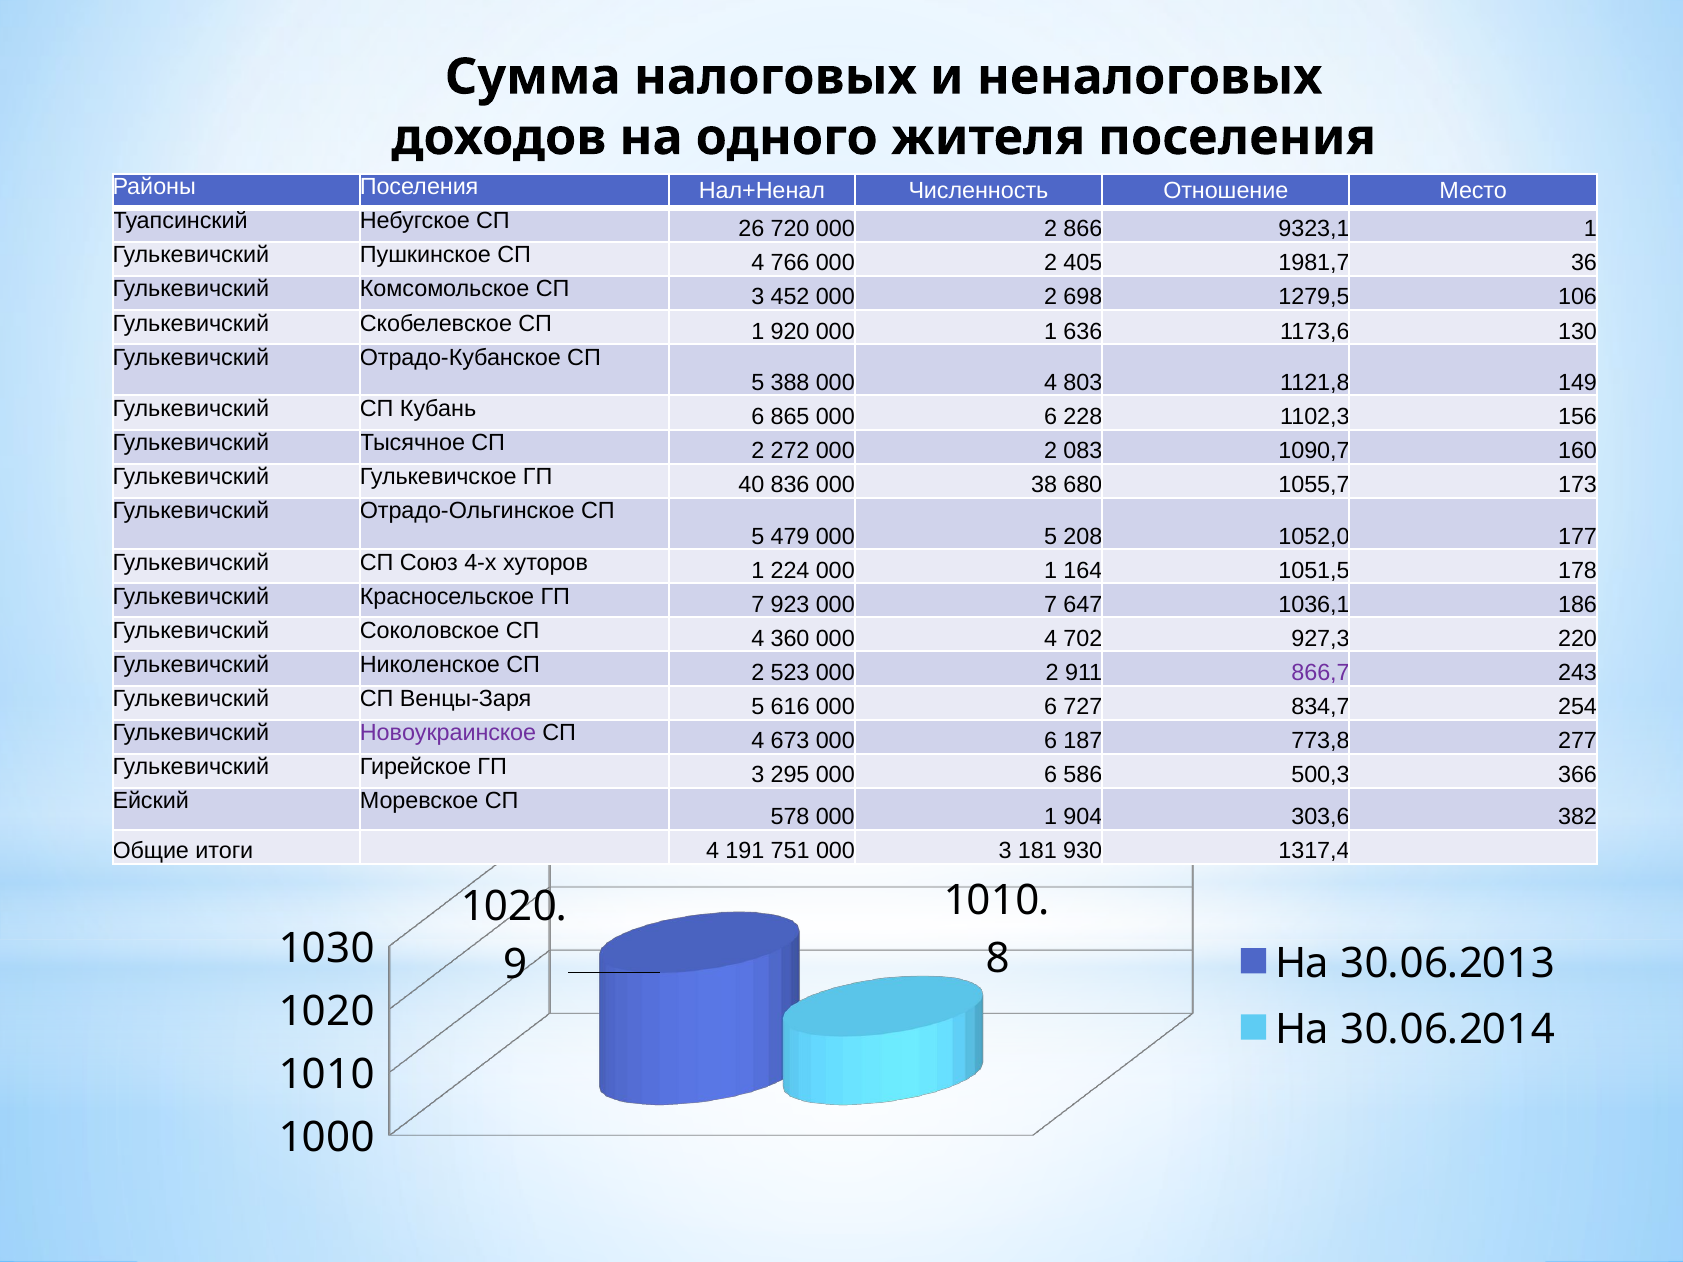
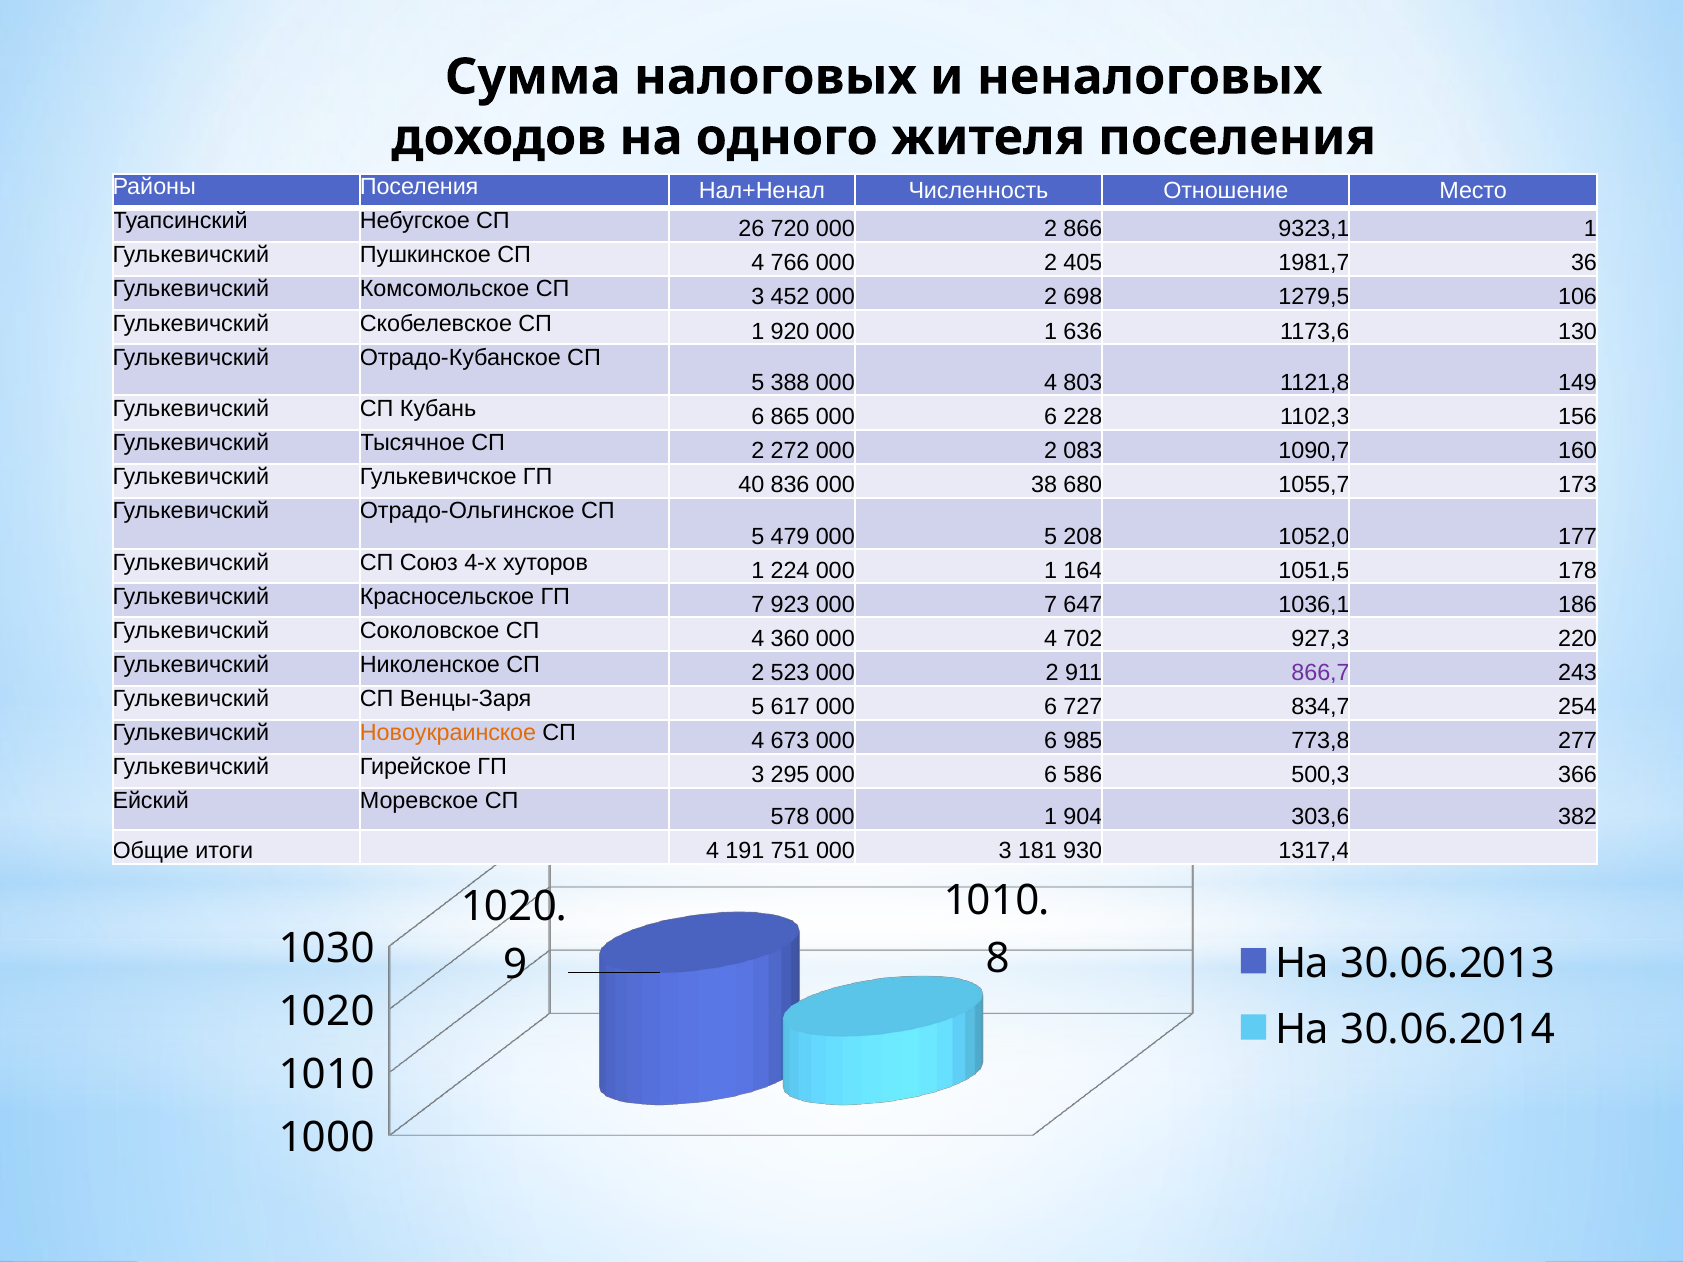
616: 616 -> 617 (790, 707)
Новоукраинское colour: purple -> orange (448, 733)
187: 187 -> 985 (1083, 741)
